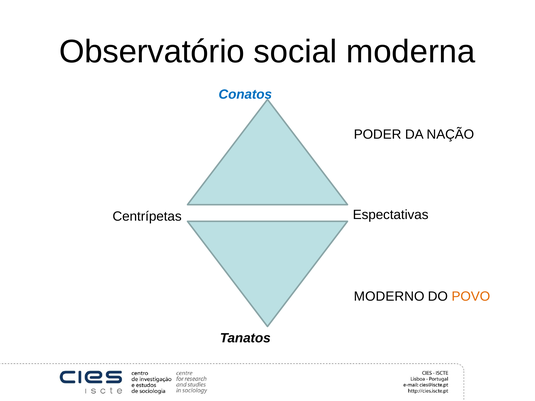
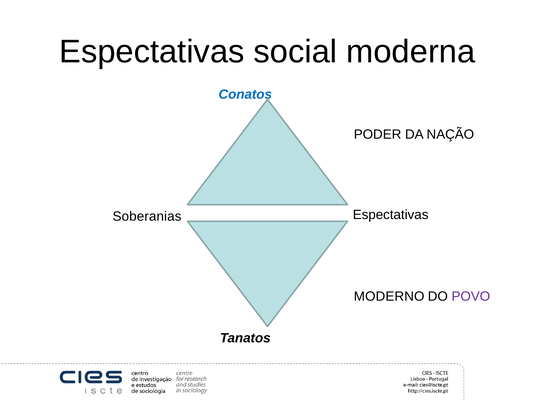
Observatório: Observatório -> Espectativas (152, 52)
Centrípetas: Centrípetas -> Soberanias (147, 216)
POVO colour: orange -> purple (471, 297)
